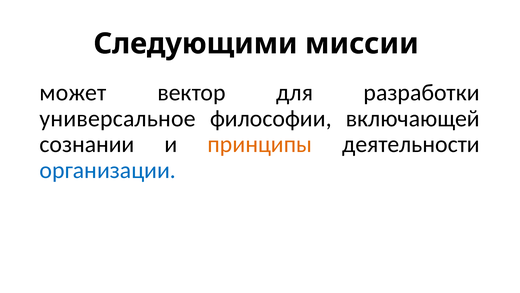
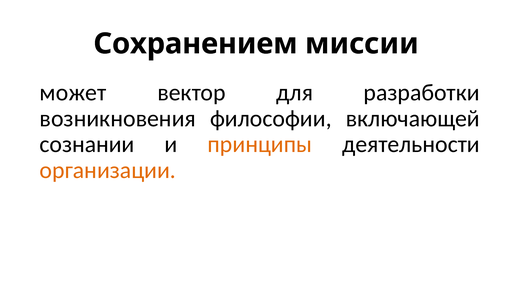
Следующими: Следующими -> Сохранением (196, 44)
универсальное: универсальное -> возникновения (118, 118)
организации colour: blue -> orange (108, 170)
